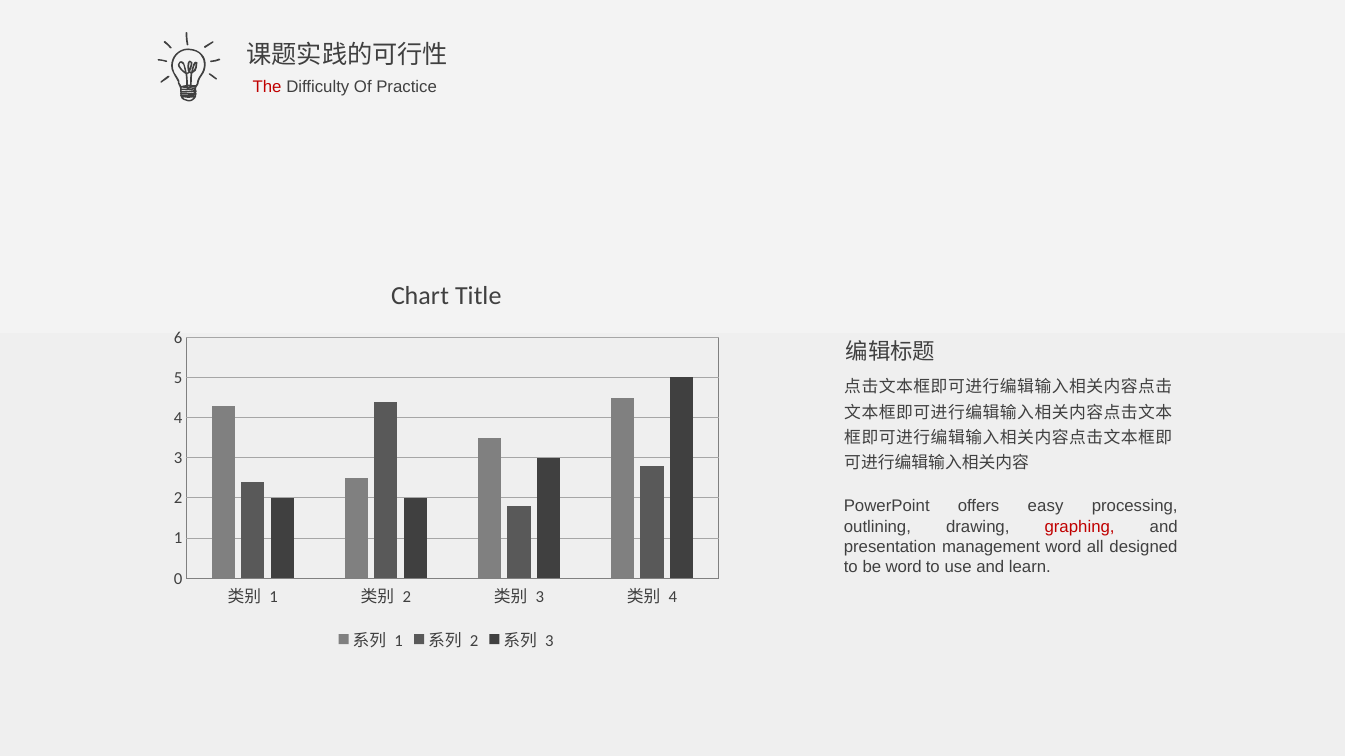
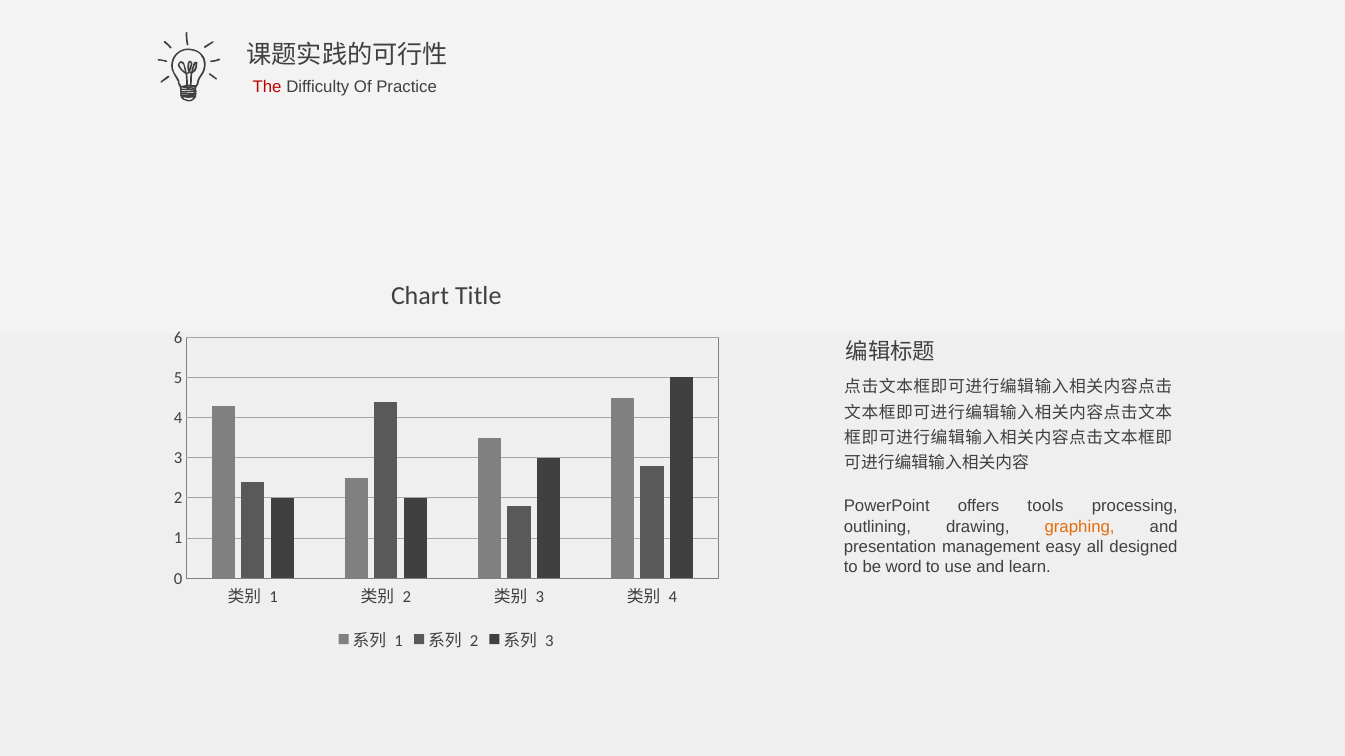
easy: easy -> tools (1046, 507)
graphing colour: red -> orange (1080, 527)
management word: word -> easy (1063, 547)
